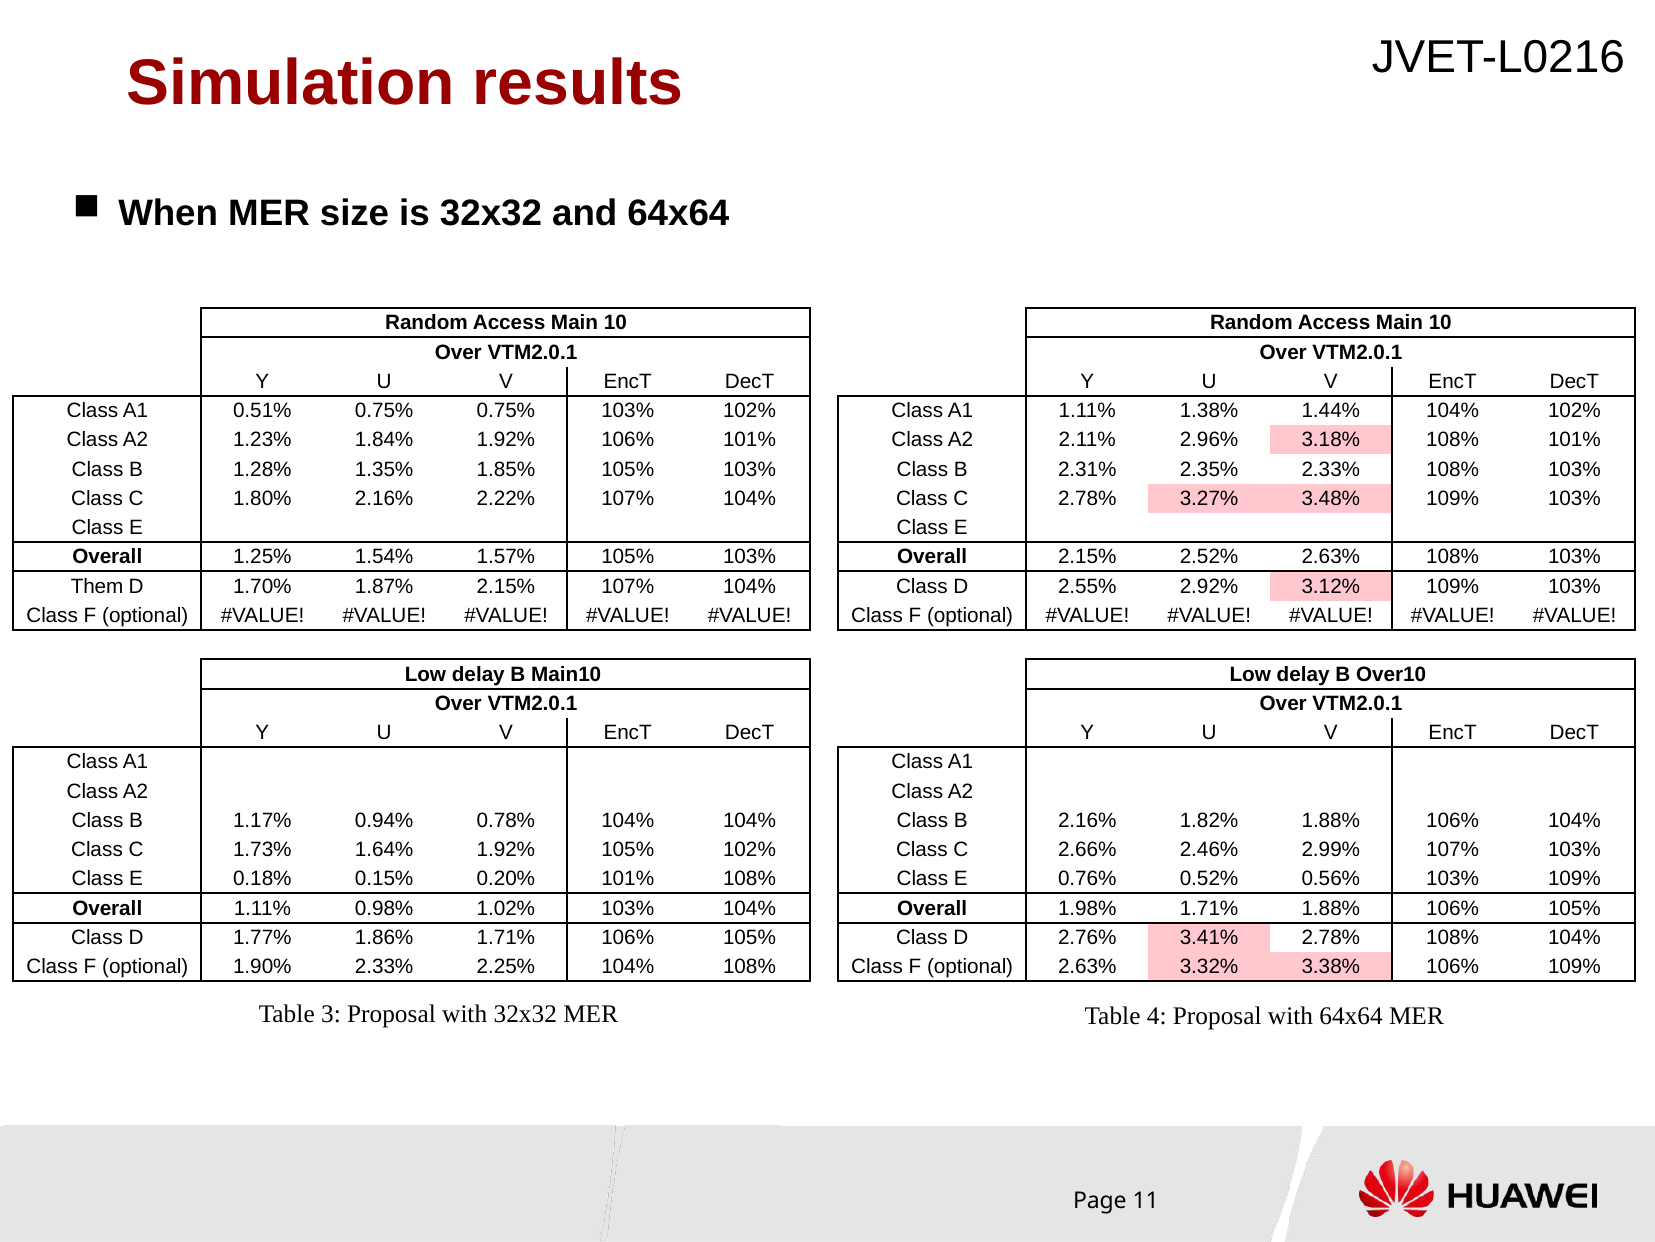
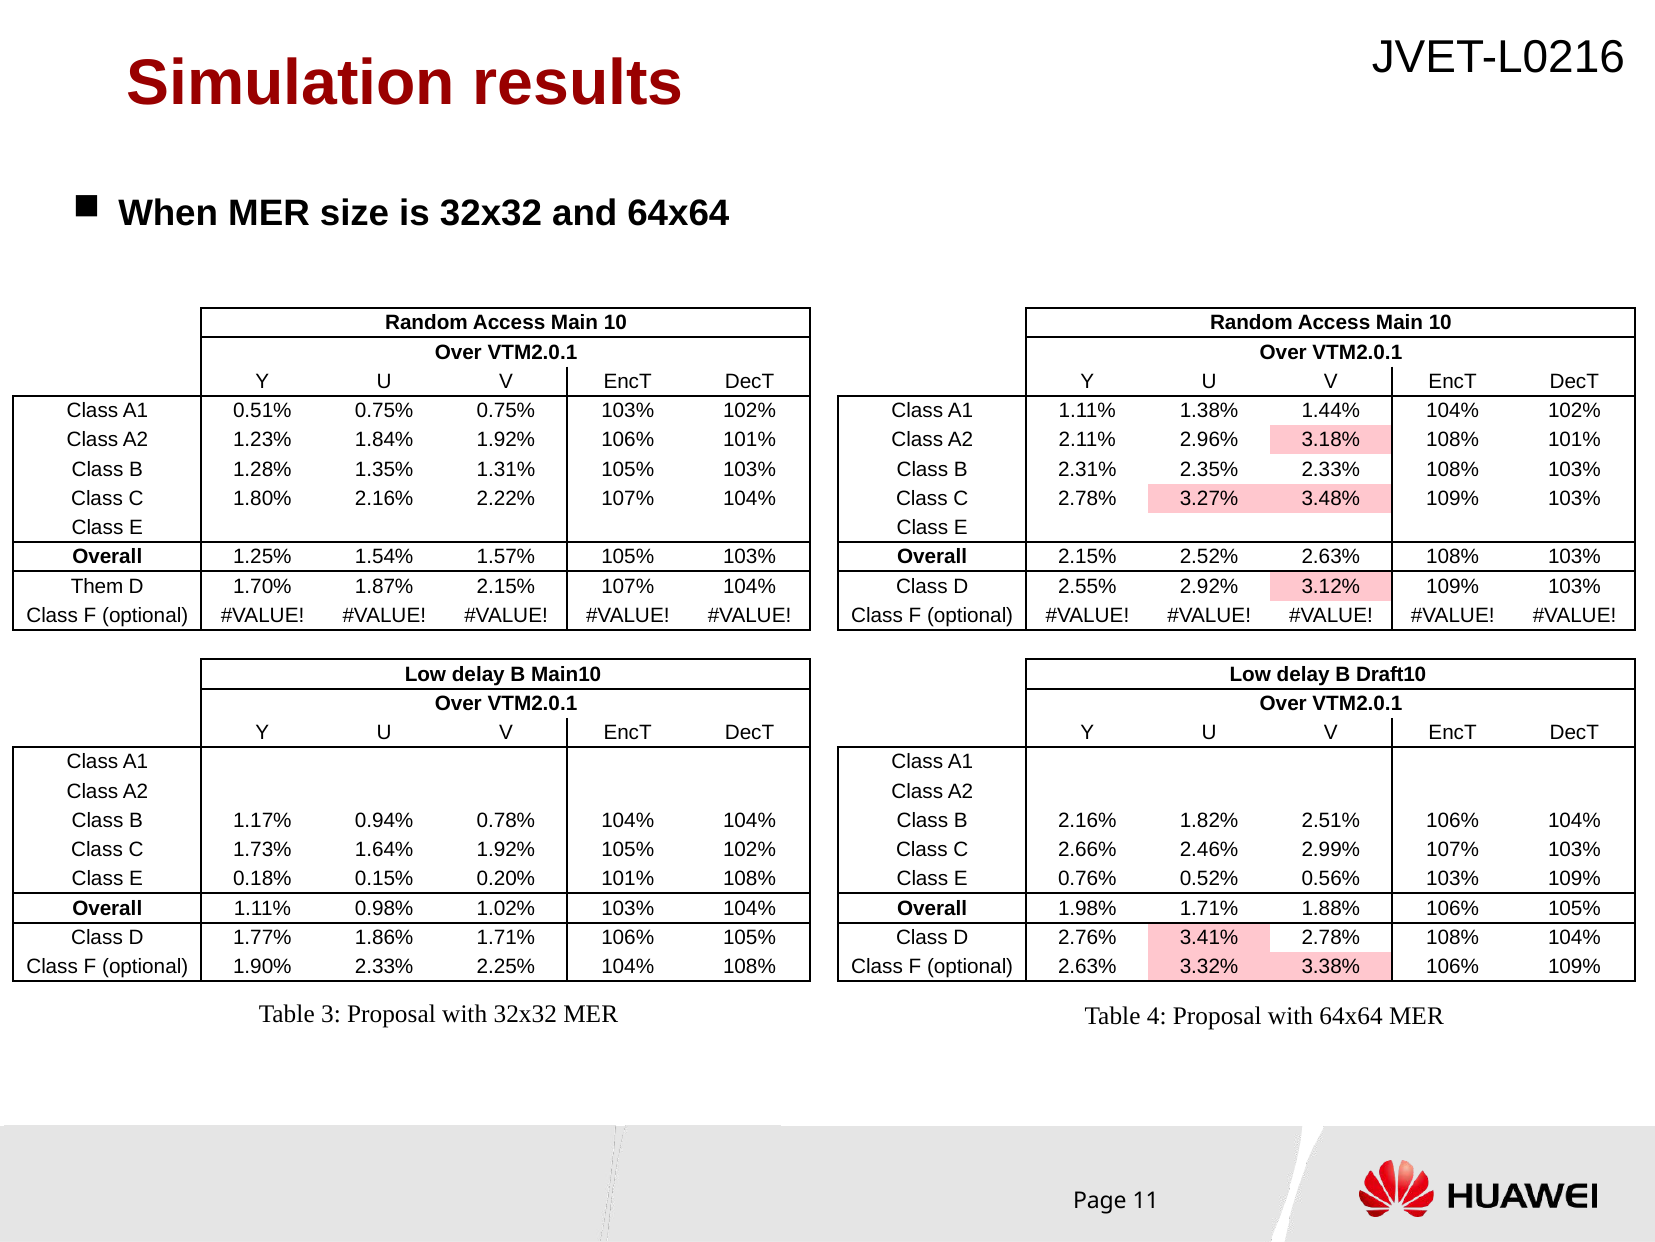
1.85%: 1.85% -> 1.31% (506, 469)
Over10: Over10 -> Draft10 (1391, 674)
1.82% 1.88%: 1.88% -> 2.51% (1331, 820)
